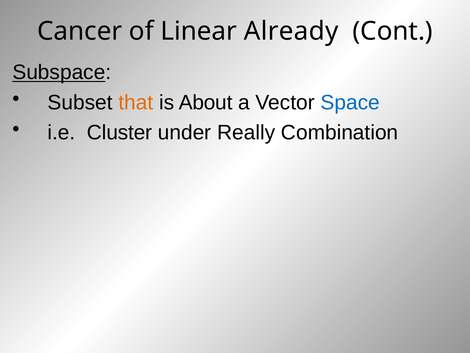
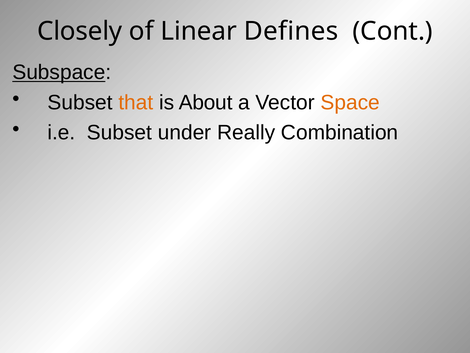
Cancer: Cancer -> Closely (80, 31)
Already: Already -> Defines (291, 31)
Space colour: blue -> orange (350, 102)
i.e Cluster: Cluster -> Subset (120, 132)
